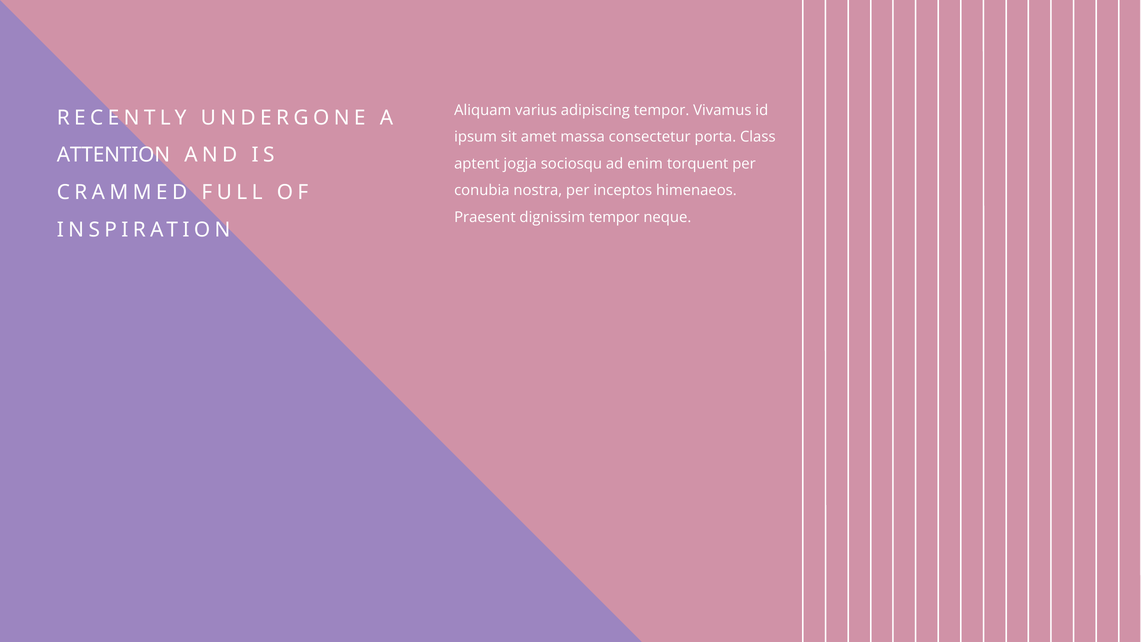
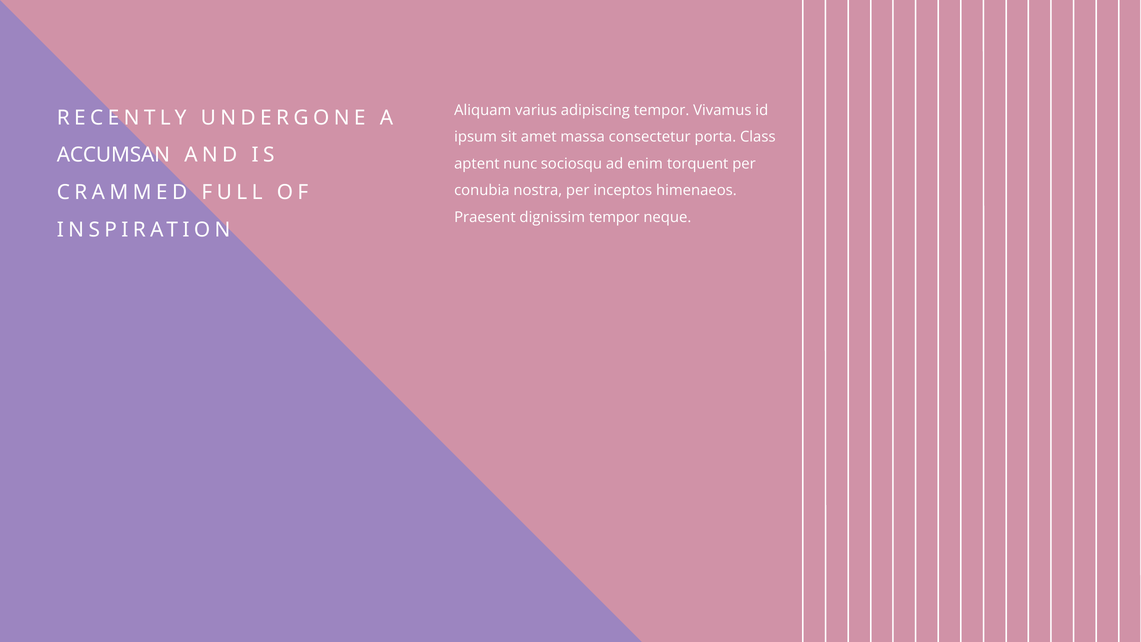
ATTENTION: ATTENTION -> ACCUMSAN (113, 155)
jogja: jogja -> nunc (520, 164)
